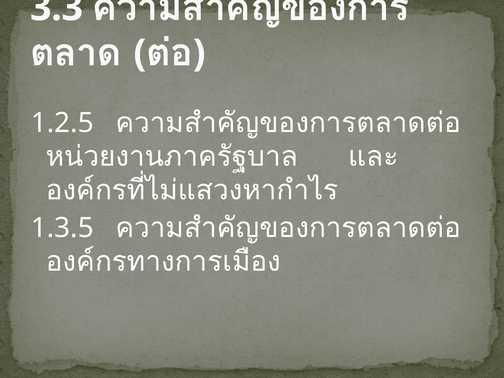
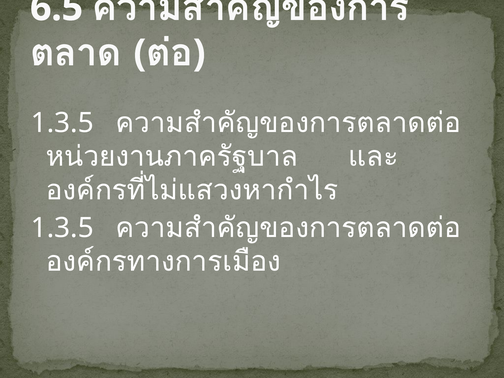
3.3: 3.3 -> 6.5 (57, 8)
1.2.5: 1.2.5 -> 1.3.5 (62, 123)
